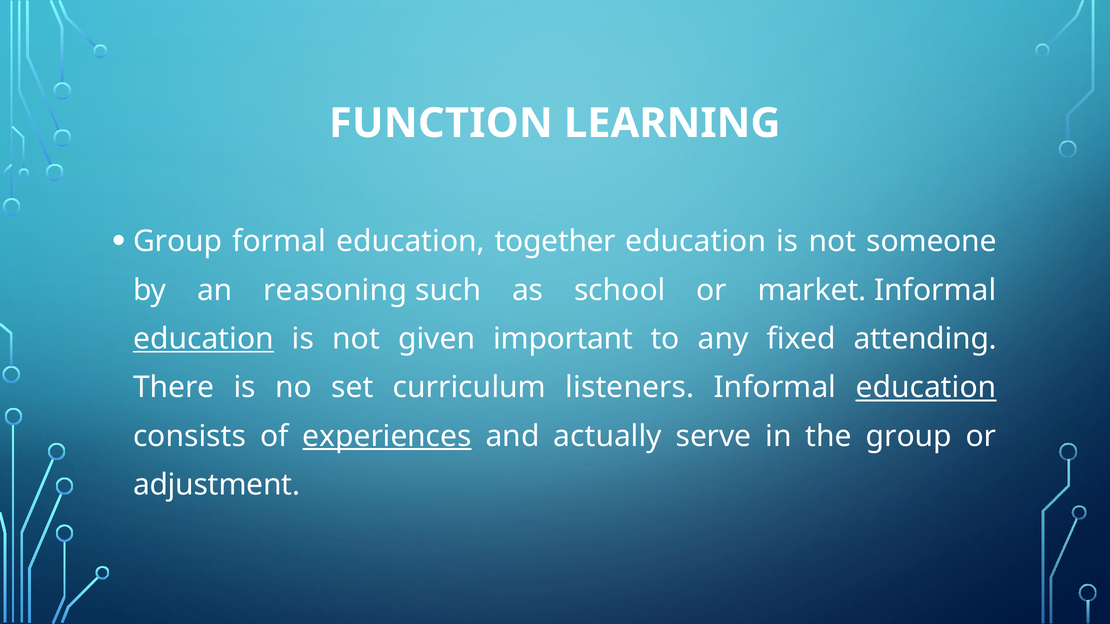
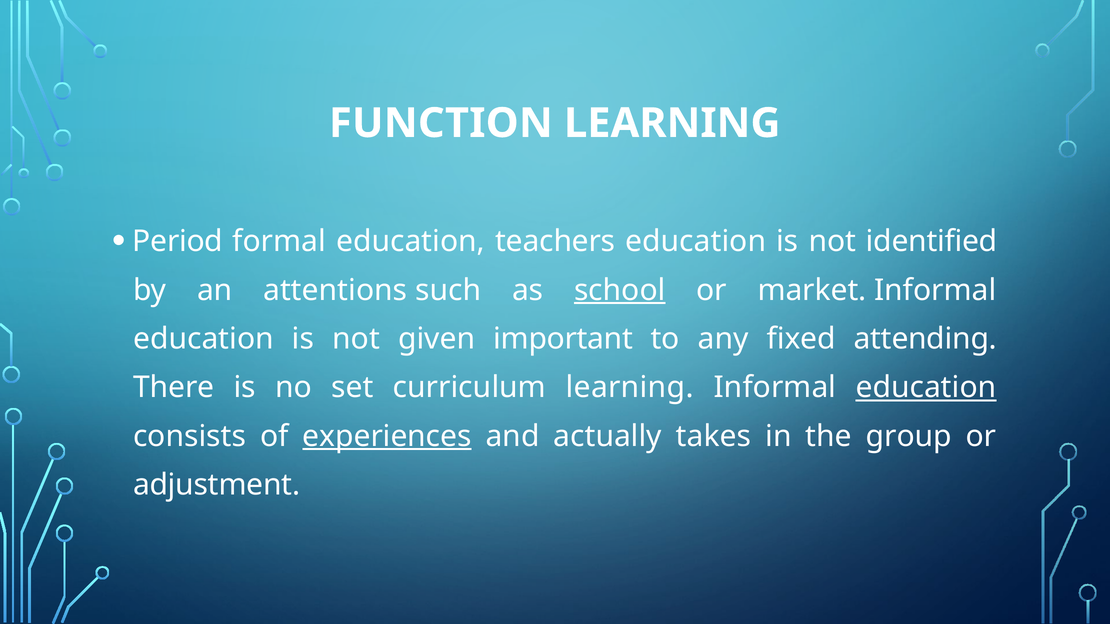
Group: Group -> Period (178, 242)
together: together -> teachers (555, 242)
someone: someone -> identified (932, 242)
reasoning: reasoning -> attentions (335, 290)
school underline: none -> present (620, 290)
education underline: present -> none (203, 339)
curriculum listeners: listeners -> learning (630, 388)
serve: serve -> takes (714, 436)
